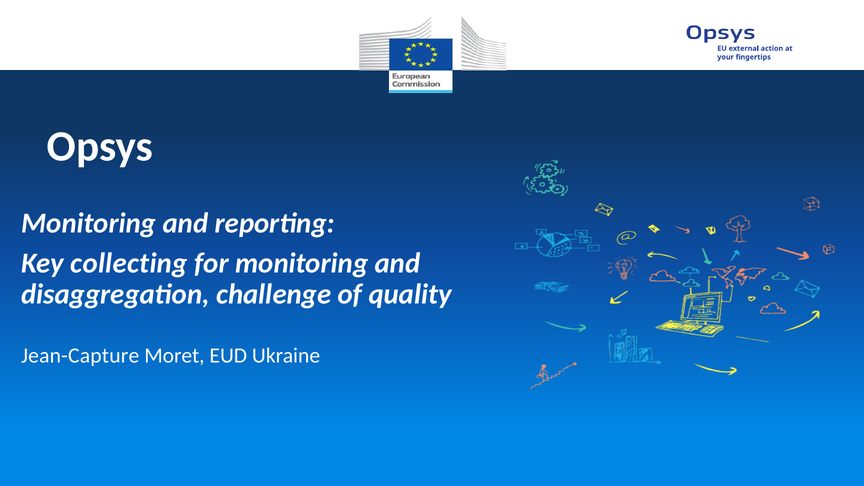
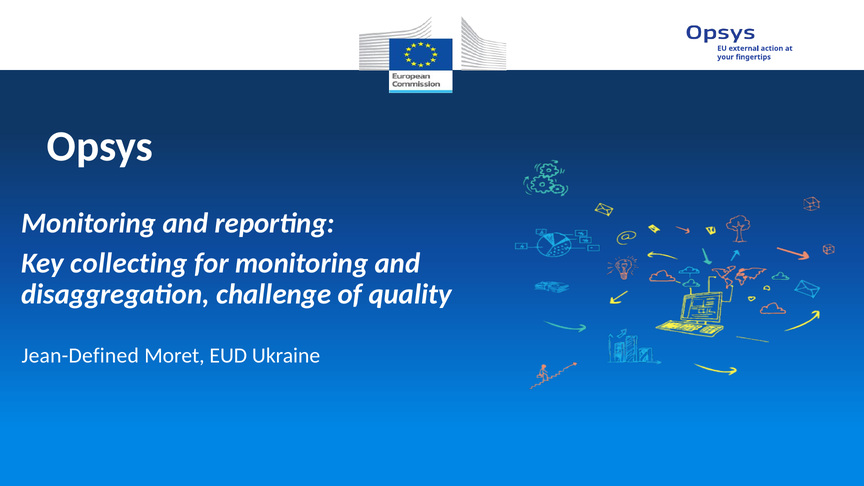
Jean-Capture: Jean-Capture -> Jean-Defined (80, 356)
